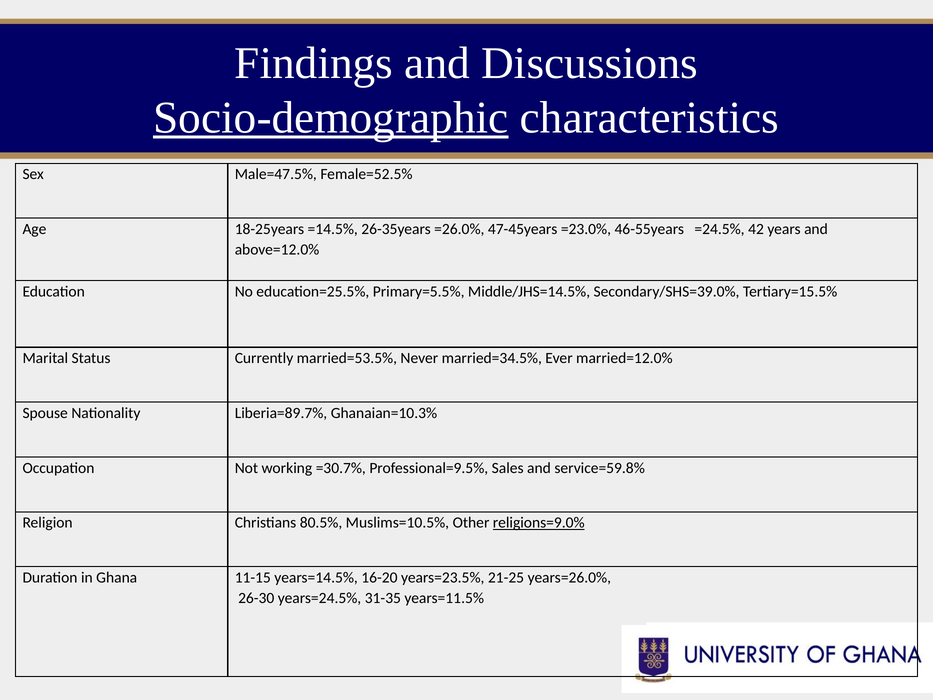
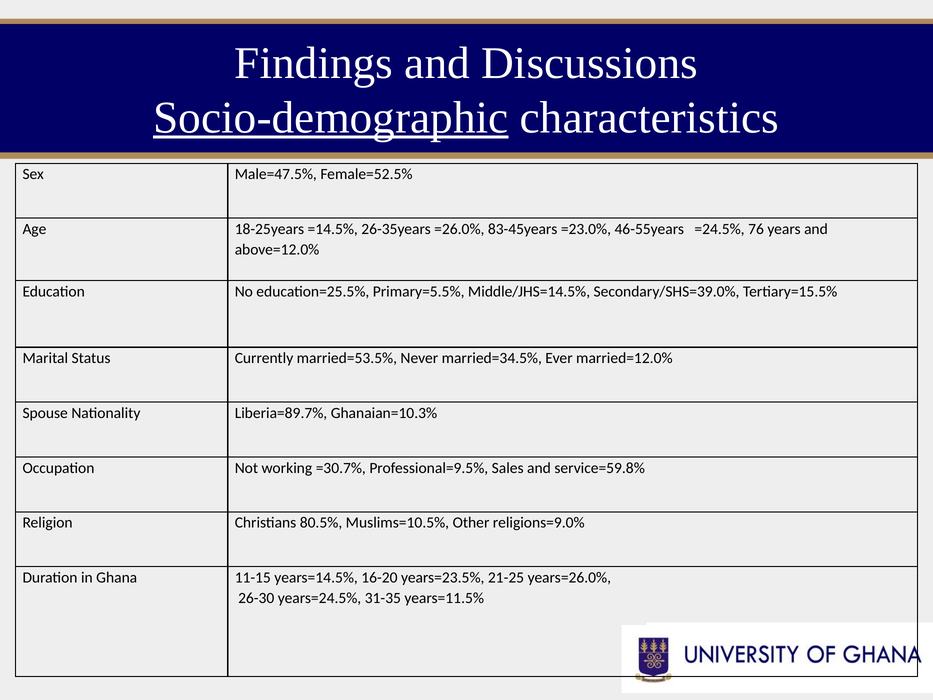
47-45years: 47-45years -> 83-45years (523, 229)
42: 42 -> 76 (756, 229)
religions=9.0% underline: present -> none (539, 523)
